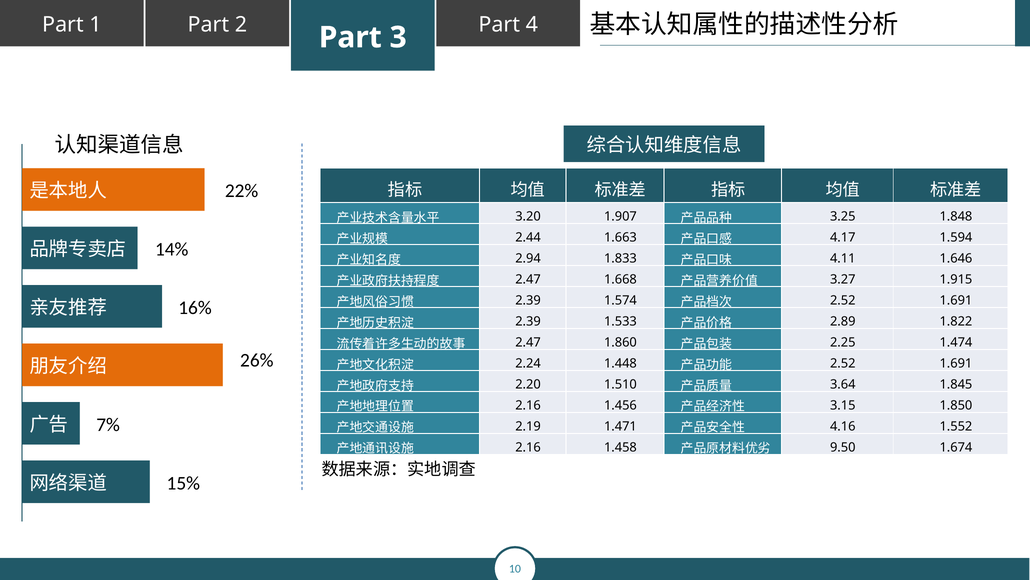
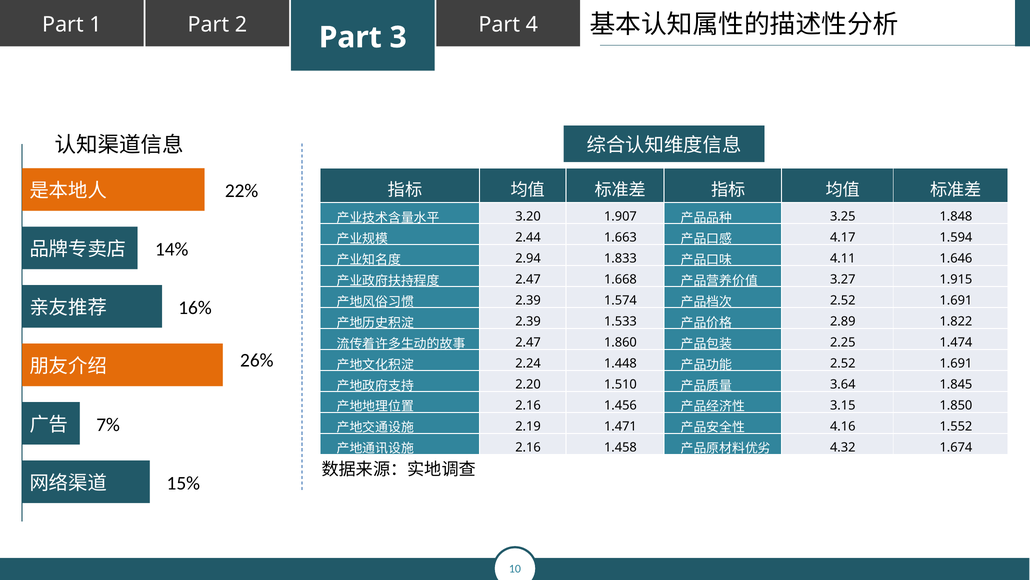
9.50: 9.50 -> 4.32 (843, 447)
